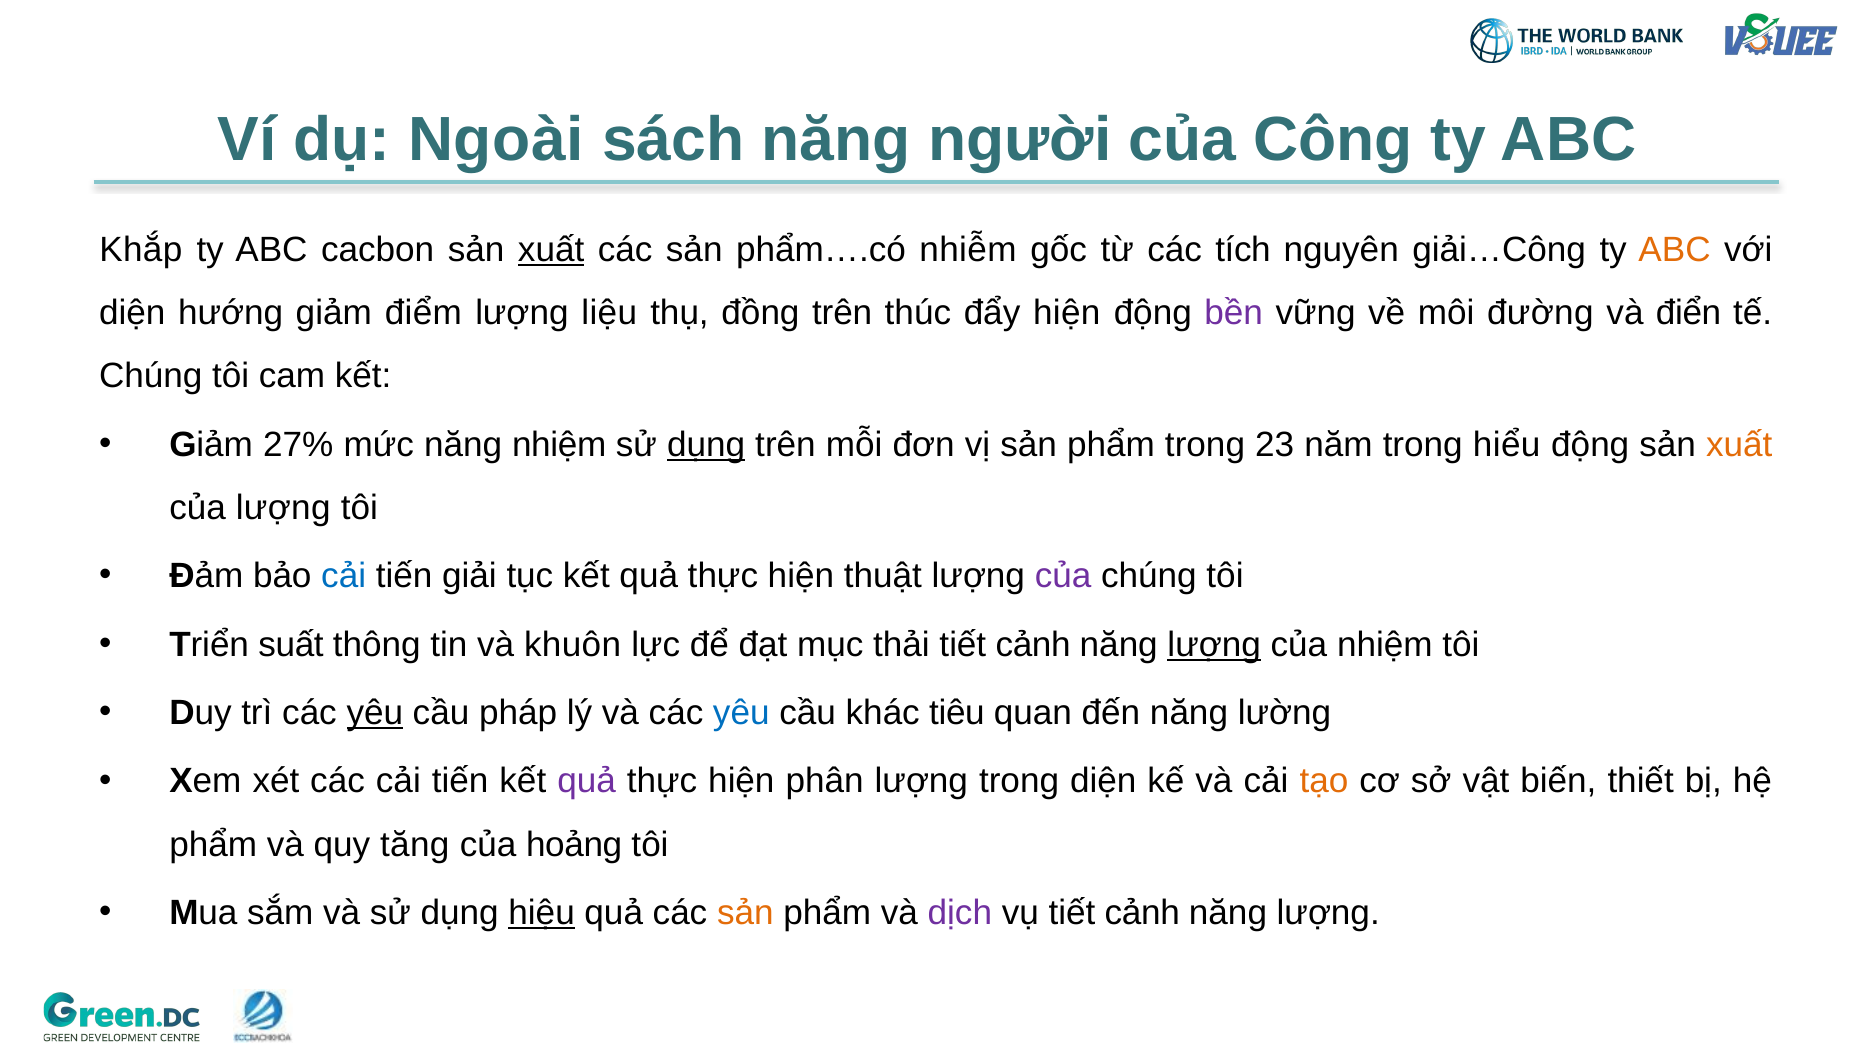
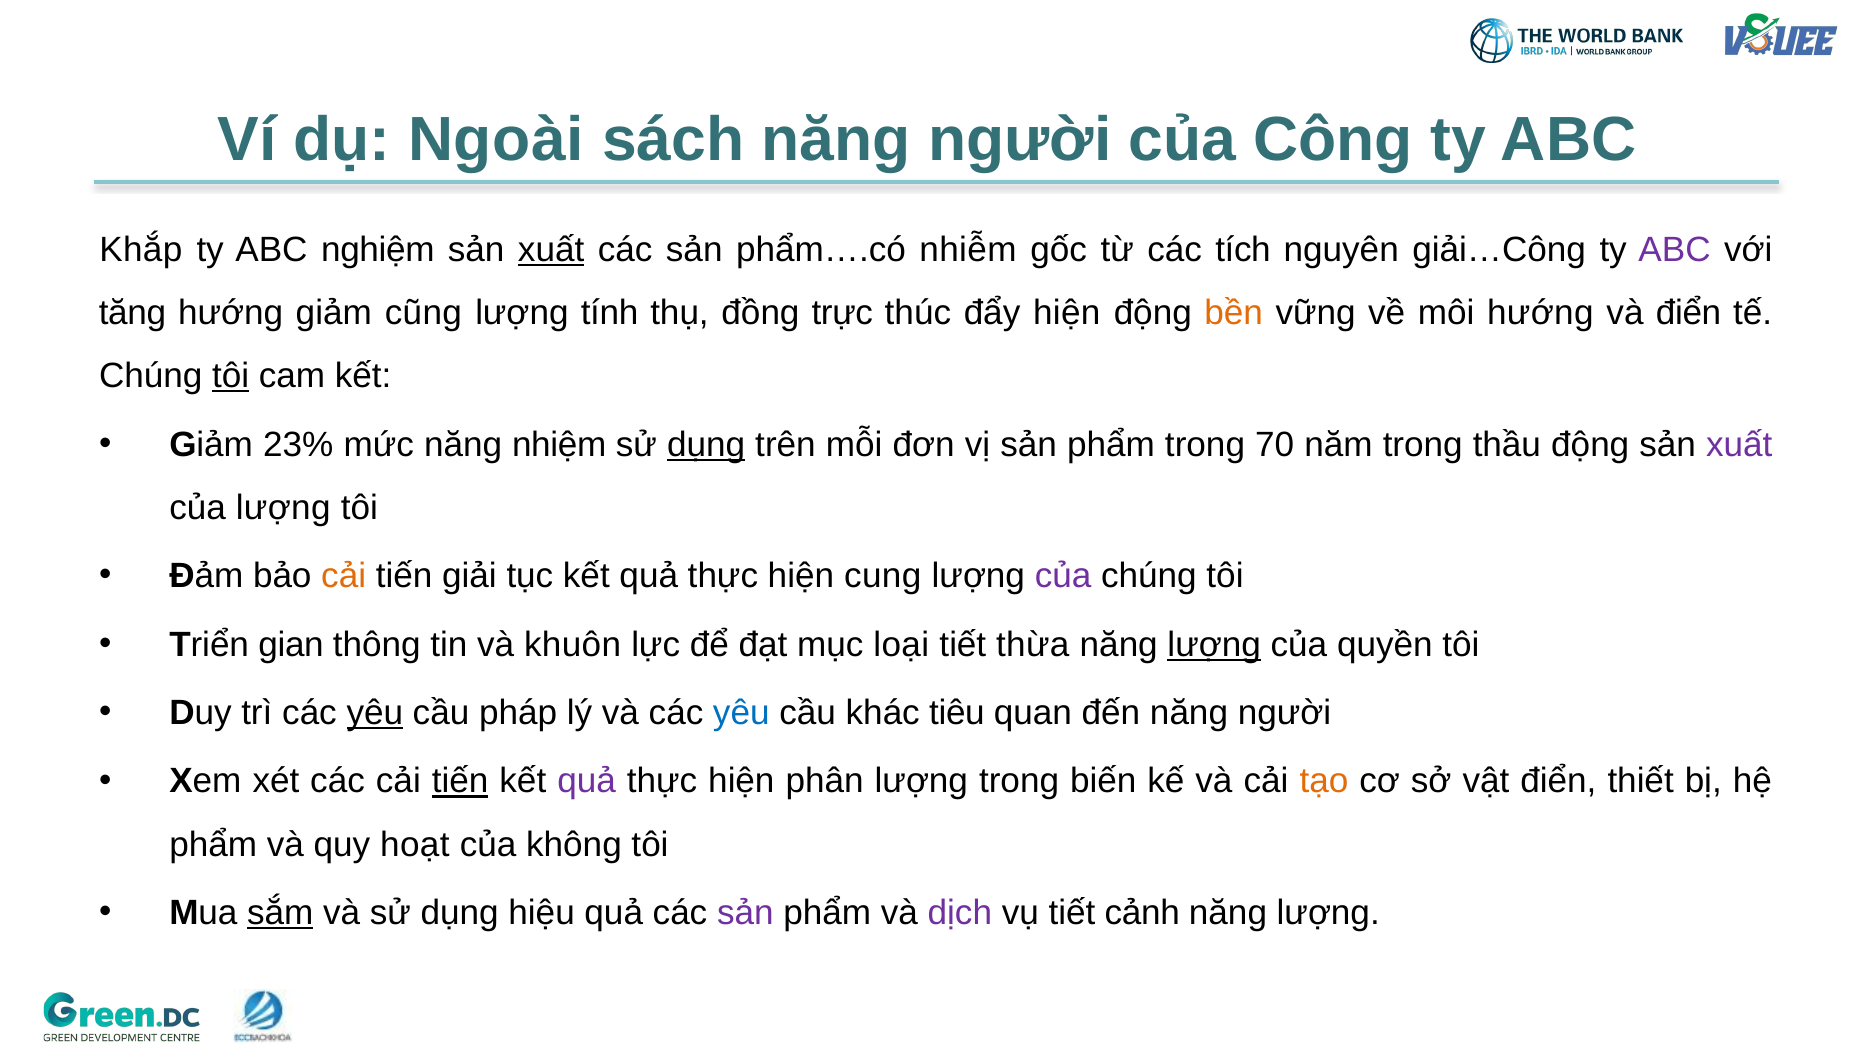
cacbon: cacbon -> nghiệm (378, 250)
ABC colour: orange -> purple (1675, 250)
diện: diện -> tăng (132, 313)
điểm: điểm -> cũng (423, 313)
liệu: liệu -> tính (610, 313)
đồng trên: trên -> trực (842, 313)
bền colour: purple -> orange (1234, 313)
môi đường: đường -> hướng (1540, 313)
tôi underline: none -> present (231, 377)
27%: 27% -> 23% (298, 445)
23: 23 -> 70 (1275, 445)
hiểu: hiểu -> thầu (1507, 445)
xuất colour: orange -> purple (1739, 445)
cải colour: blue -> orange (344, 577)
thuật: thuật -> cung (883, 577)
suất: suất -> gian (291, 645)
thải: thải -> loại (901, 645)
cảnh: cảnh -> thừa (1033, 645)
của nhiệm: nhiệm -> quyền (1385, 645)
đến năng lường: lường -> người (1284, 713)
tiến underline: none -> present (460, 782)
trong diện: diện -> biến (1103, 782)
vật biến: biến -> điển (1558, 782)
tăng: tăng -> hoạt (415, 845)
hoảng: hoảng -> không (574, 845)
sắm underline: none -> present (280, 913)
hiệu underline: present -> none (542, 913)
sản colour: orange -> purple (745, 913)
